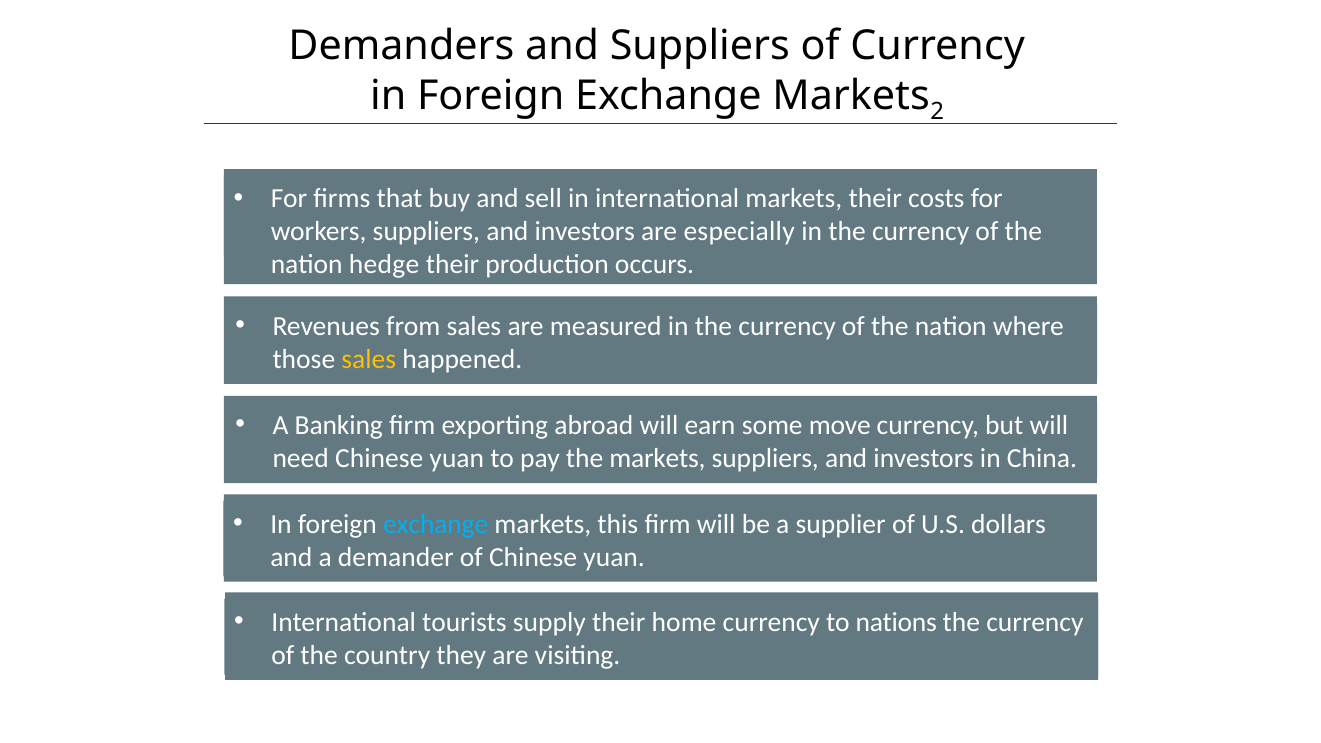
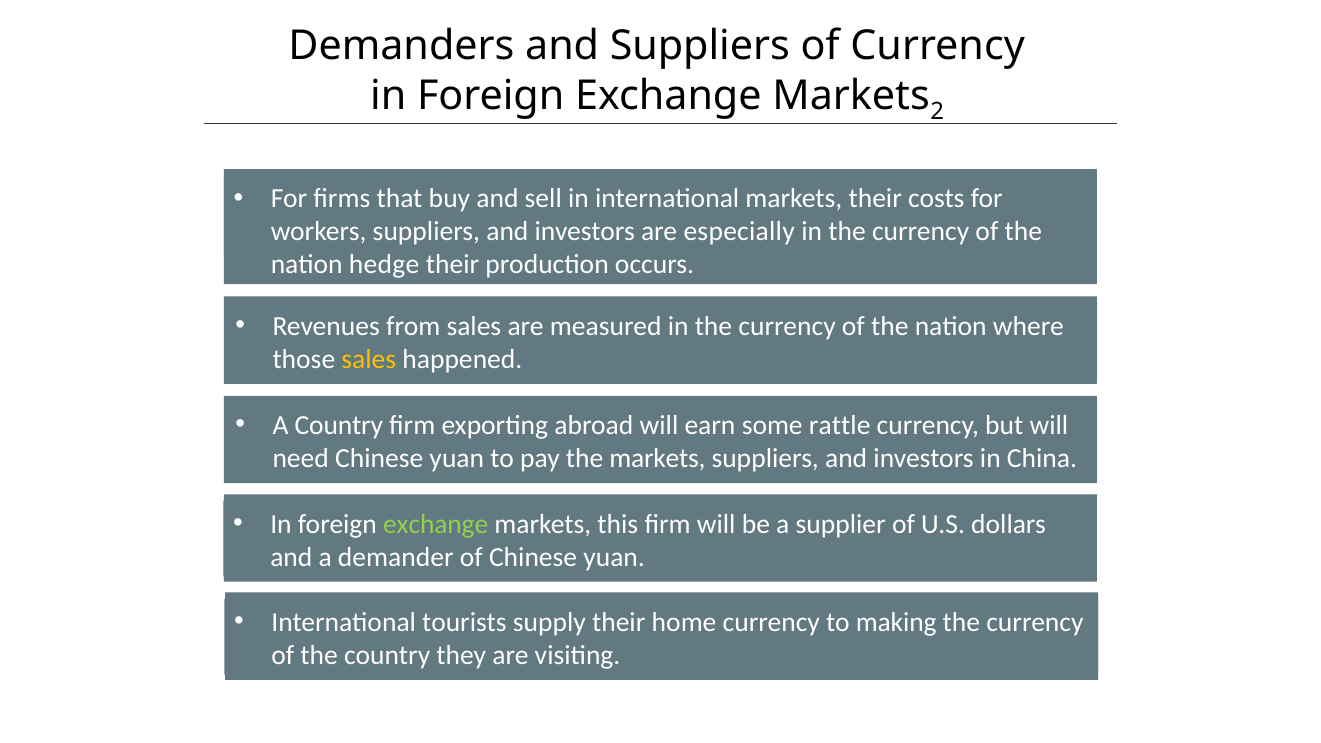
A Banking: Banking -> Country (339, 425)
move: move -> rattle (840, 425)
exchange colour: light blue -> light green (436, 524)
nations: nations -> making (896, 622)
